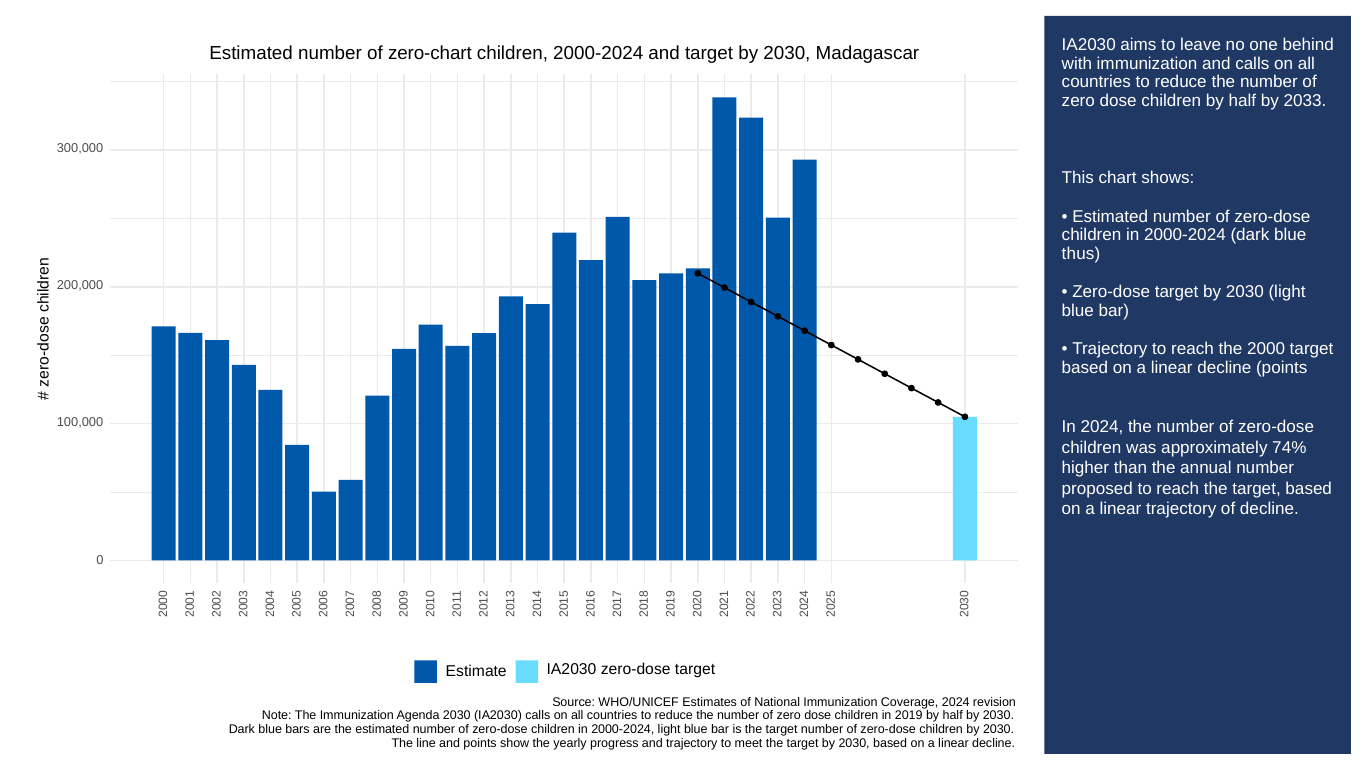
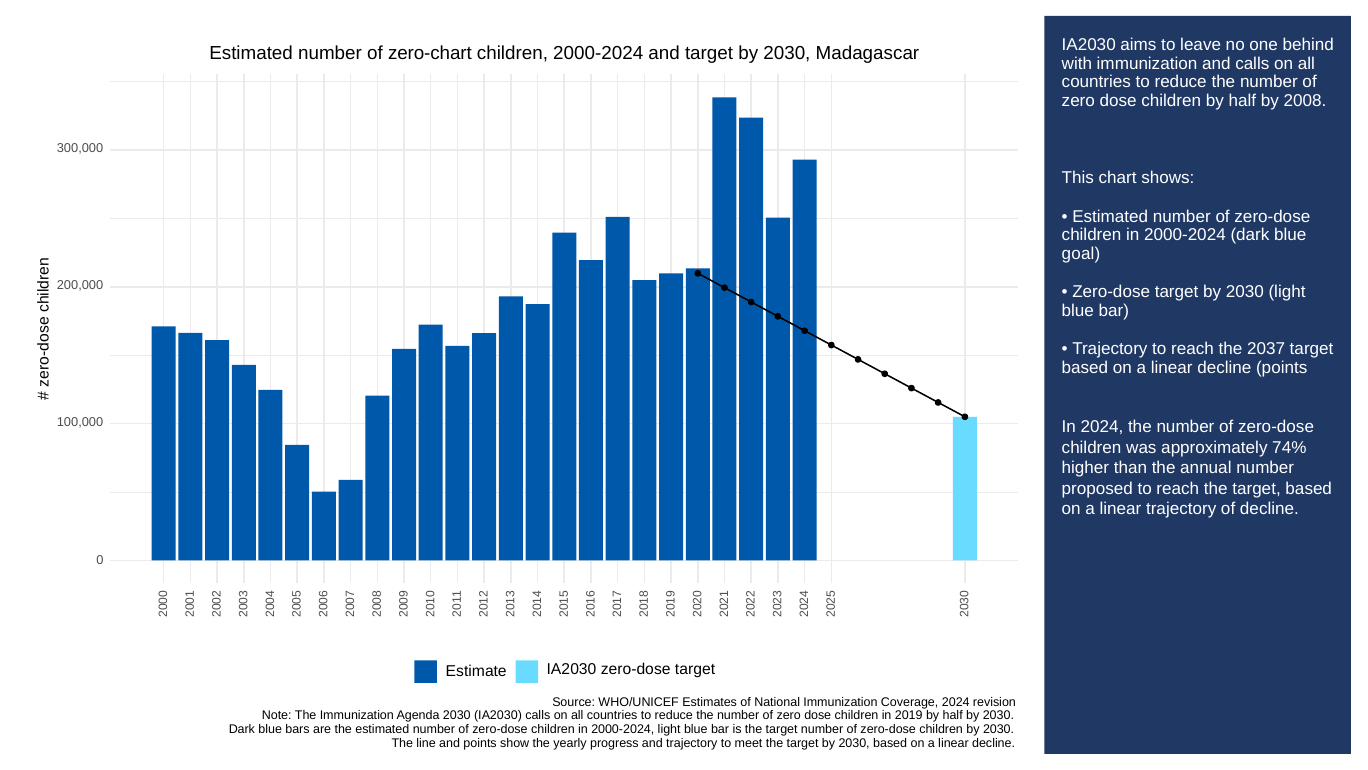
2033: 2033 -> 2008 (1305, 100)
thus: thus -> goal (1081, 253)
2000: 2000 -> 2037 (1266, 349)
